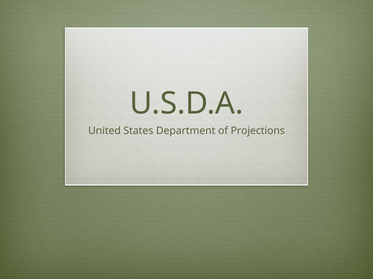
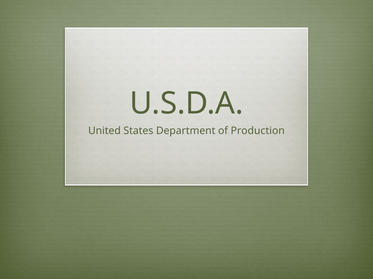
Projections: Projections -> Production (258, 131)
